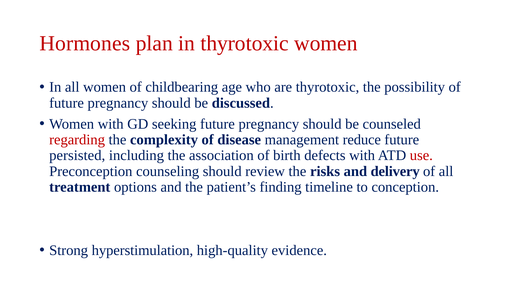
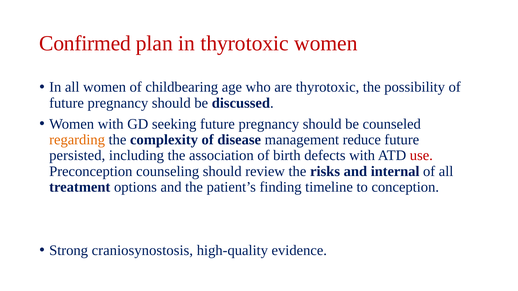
Hormones: Hormones -> Confirmed (85, 44)
regarding colour: red -> orange (77, 140)
delivery: delivery -> internal (395, 171)
hyperstimulation: hyperstimulation -> craniosynostosis (142, 251)
